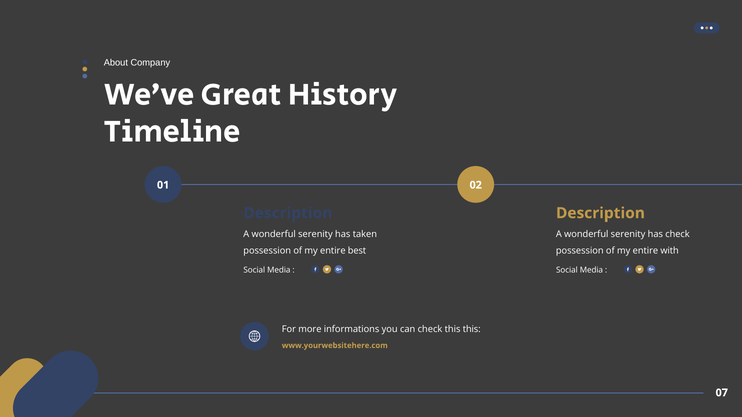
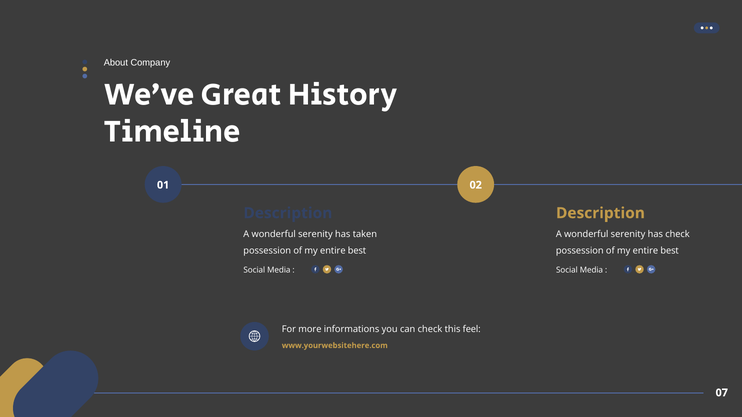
with: with -> best (670, 251)
this this: this -> feel (472, 329)
